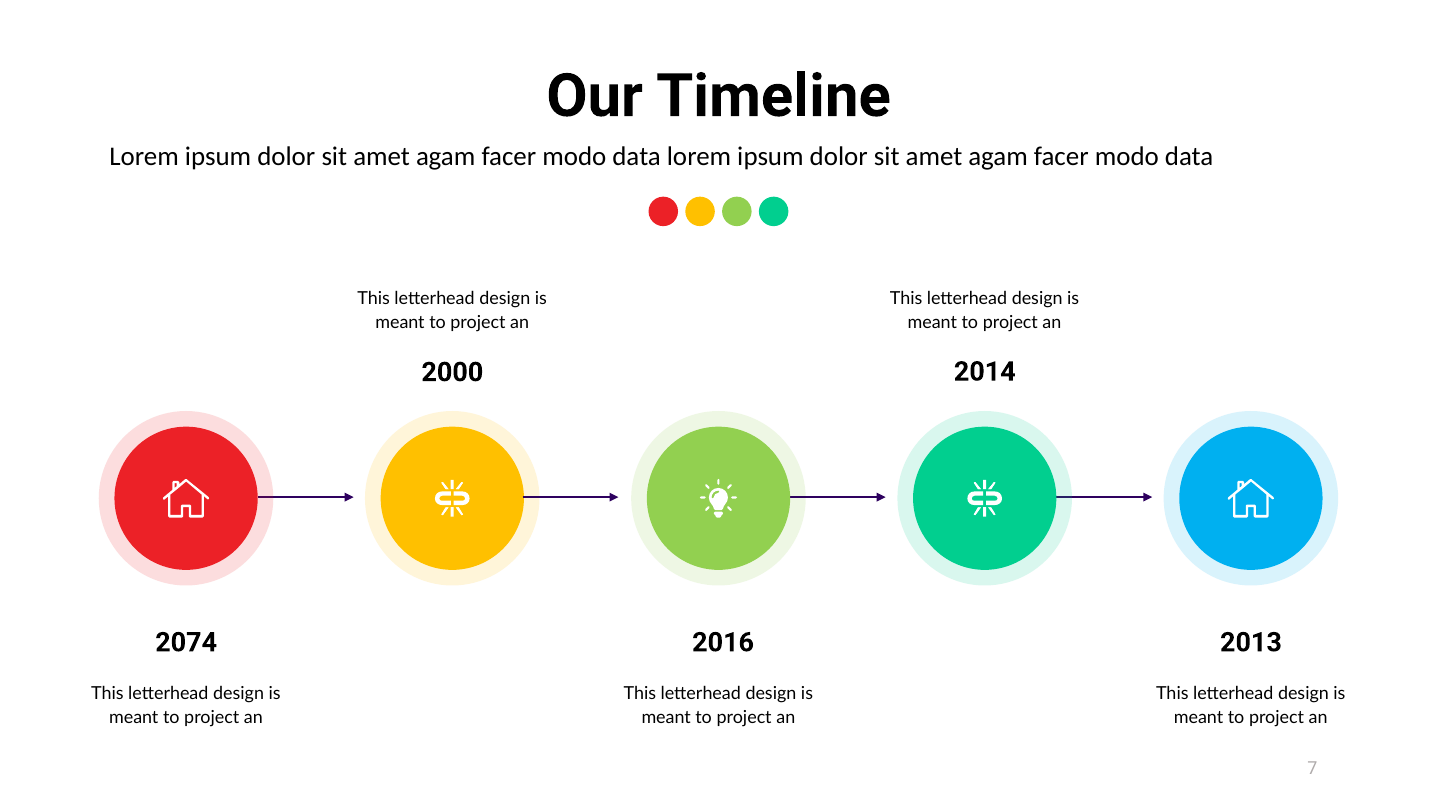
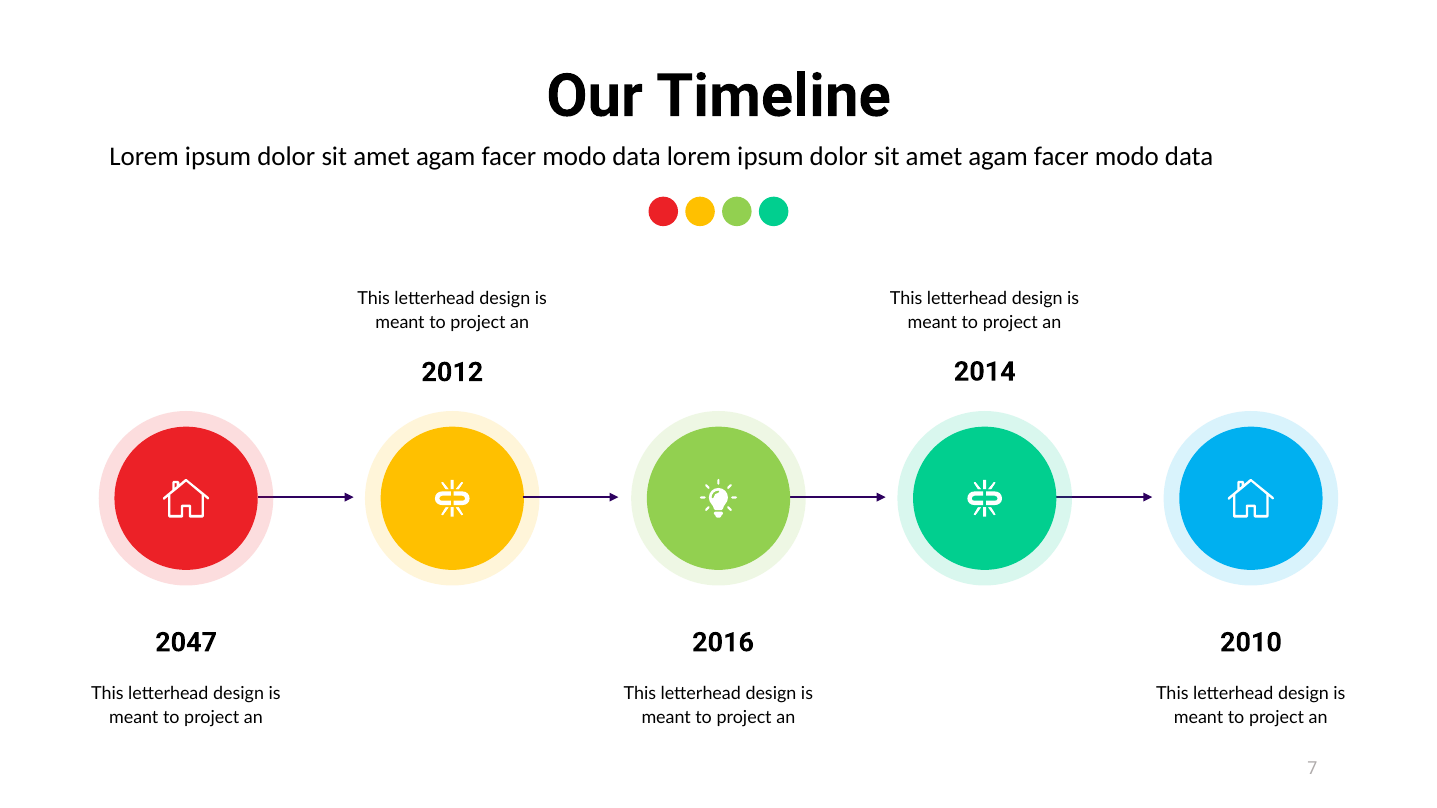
2000: 2000 -> 2012 (452, 372)
2074: 2074 -> 2047 (186, 643)
2013: 2013 -> 2010 (1251, 643)
